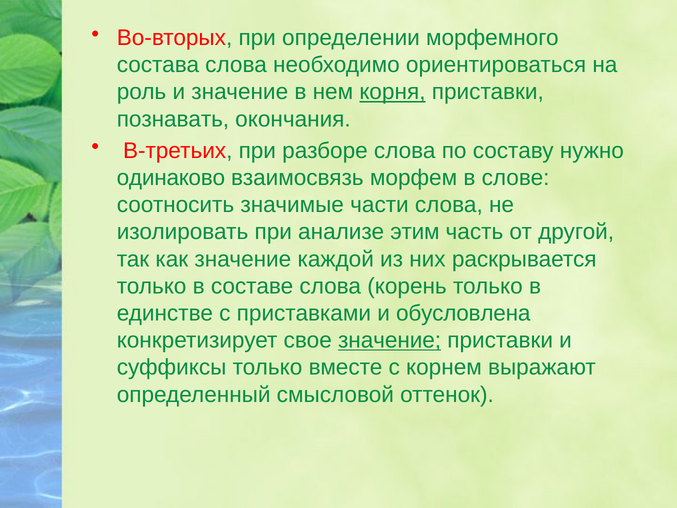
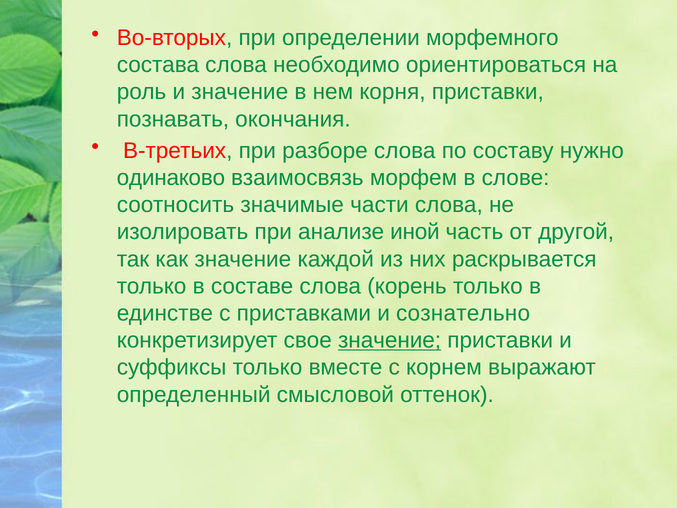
корня underline: present -> none (392, 92)
этим: этим -> иной (415, 232)
обусловлена: обусловлена -> сознательно (463, 313)
